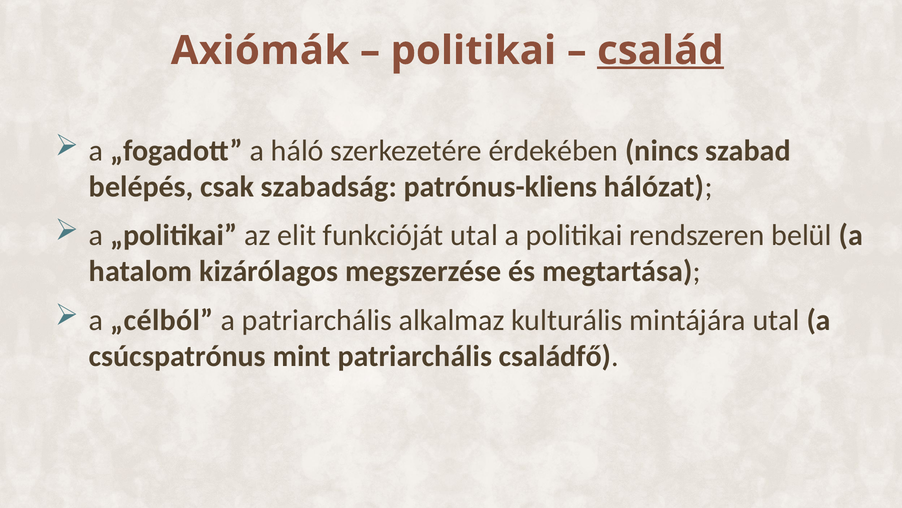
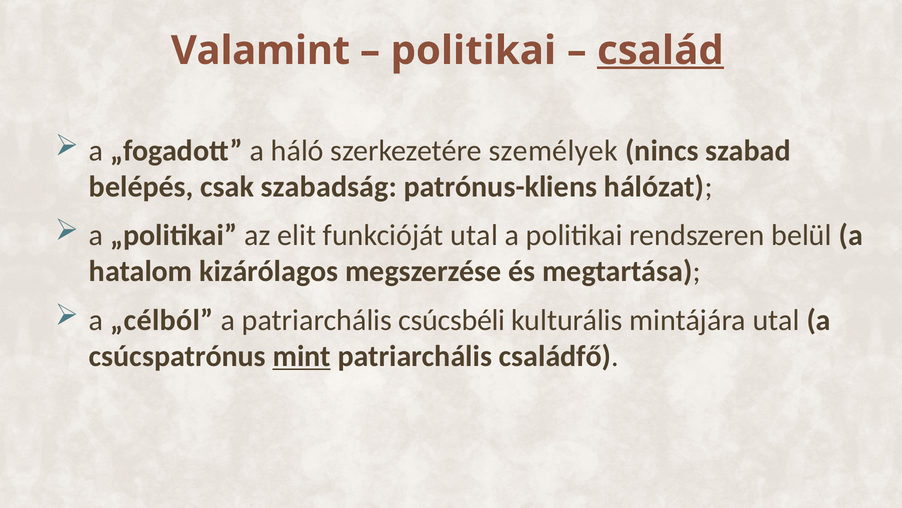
Axiómák: Axiómák -> Valamint (260, 51)
érdekében: érdekében -> személyek (553, 150)
alkalmaz: alkalmaz -> csúcsbéli (452, 320)
mint underline: none -> present (302, 356)
